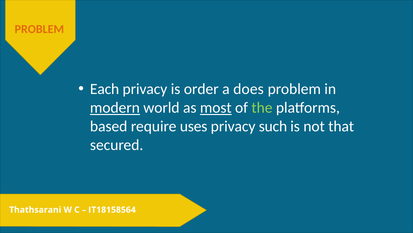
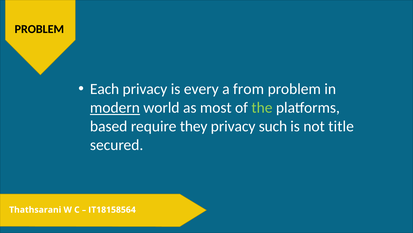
PROBLEM colour: orange -> black (39, 29)
order: order -> every (201, 89)
does: does -> from (249, 89)
most underline: present -> none (216, 108)
uses: uses -> they (194, 126)
that: that -> title (341, 126)
